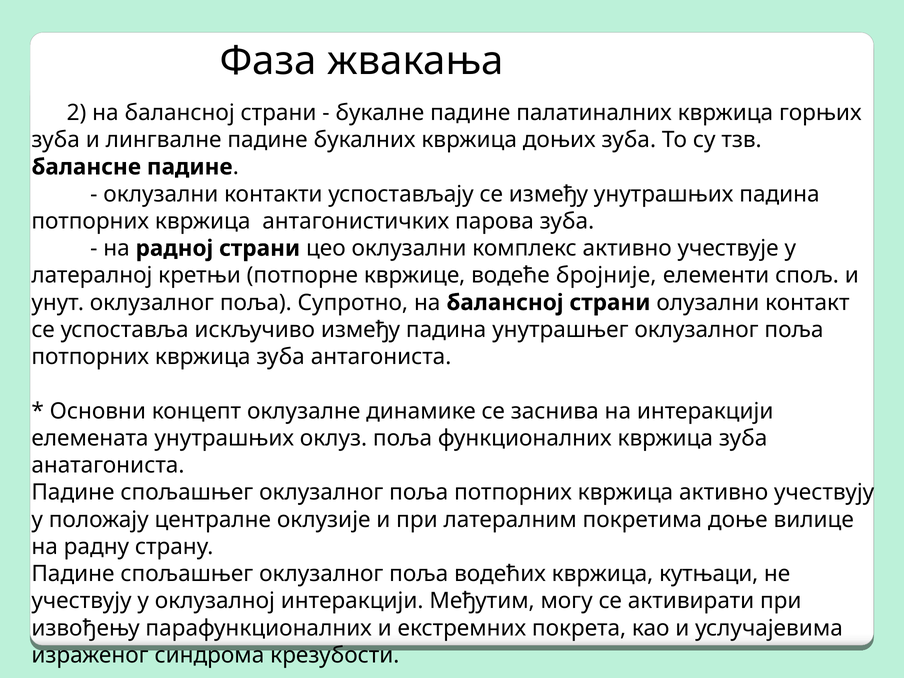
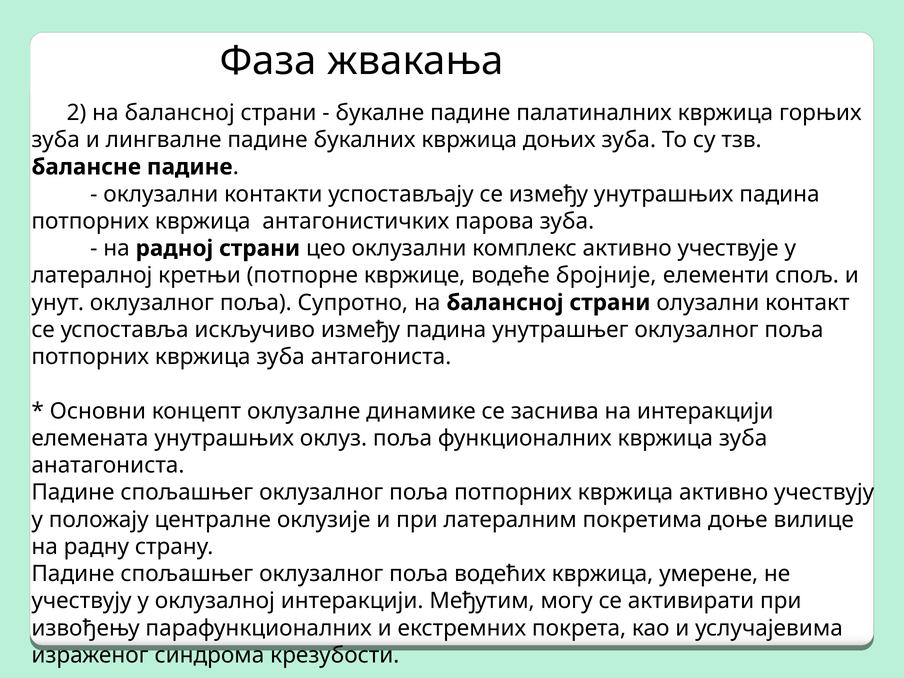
кутњаци: кутњаци -> умерене (709, 574)
